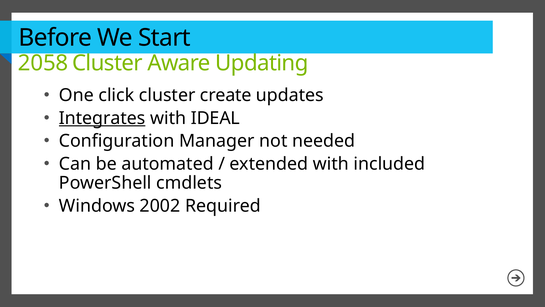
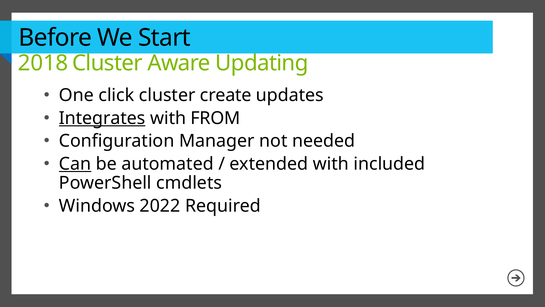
2058: 2058 -> 2018 (43, 63)
IDEAL: IDEAL -> FROM (215, 118)
Can underline: none -> present (75, 164)
2002: 2002 -> 2022 (160, 206)
